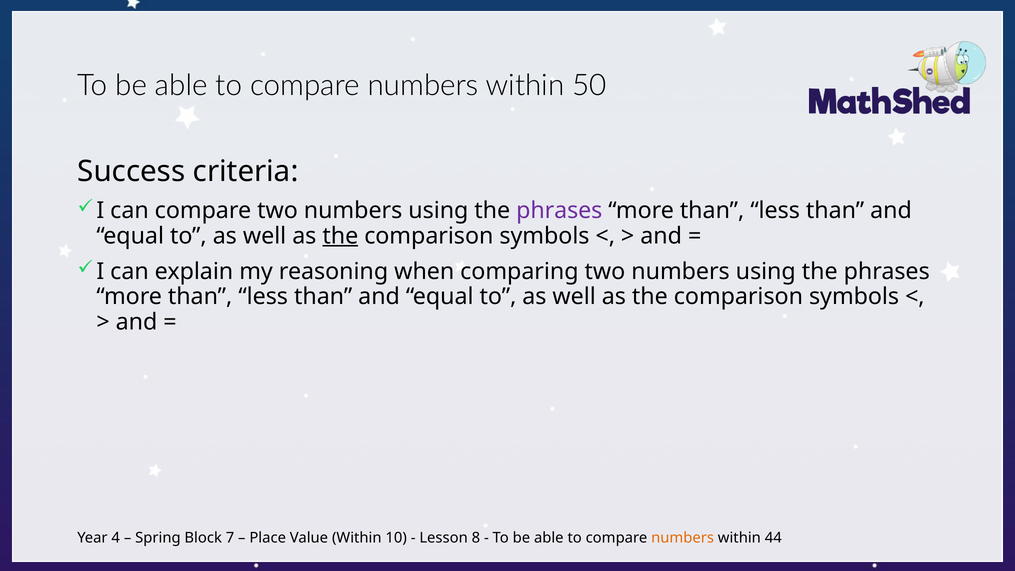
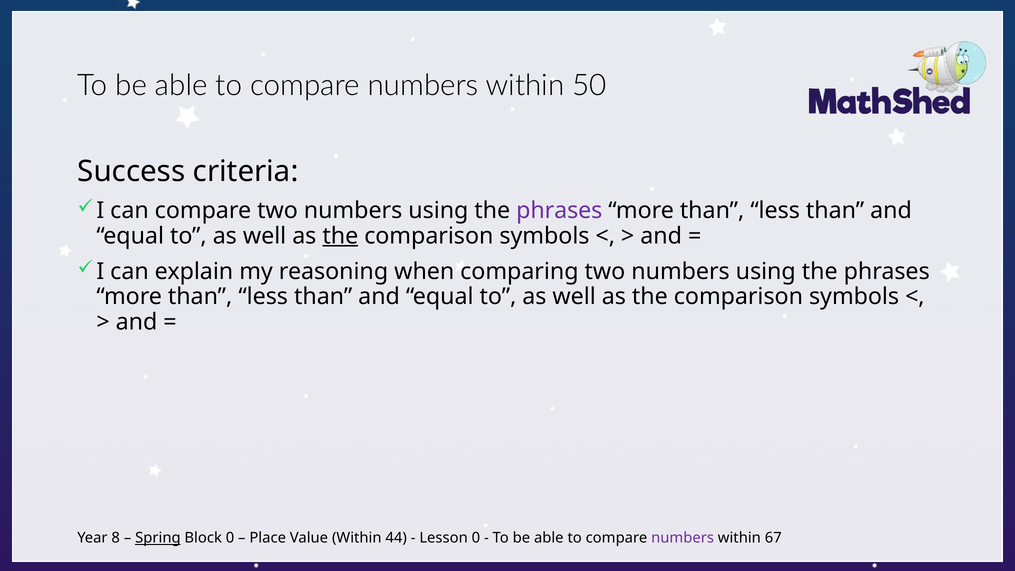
4: 4 -> 8 (116, 538)
Spring underline: none -> present (158, 538)
Block 7: 7 -> 0 (230, 538)
10: 10 -> 44 (396, 538)
Lesson 8: 8 -> 0 (476, 538)
numbers colour: orange -> purple (683, 538)
44: 44 -> 67 (773, 538)
